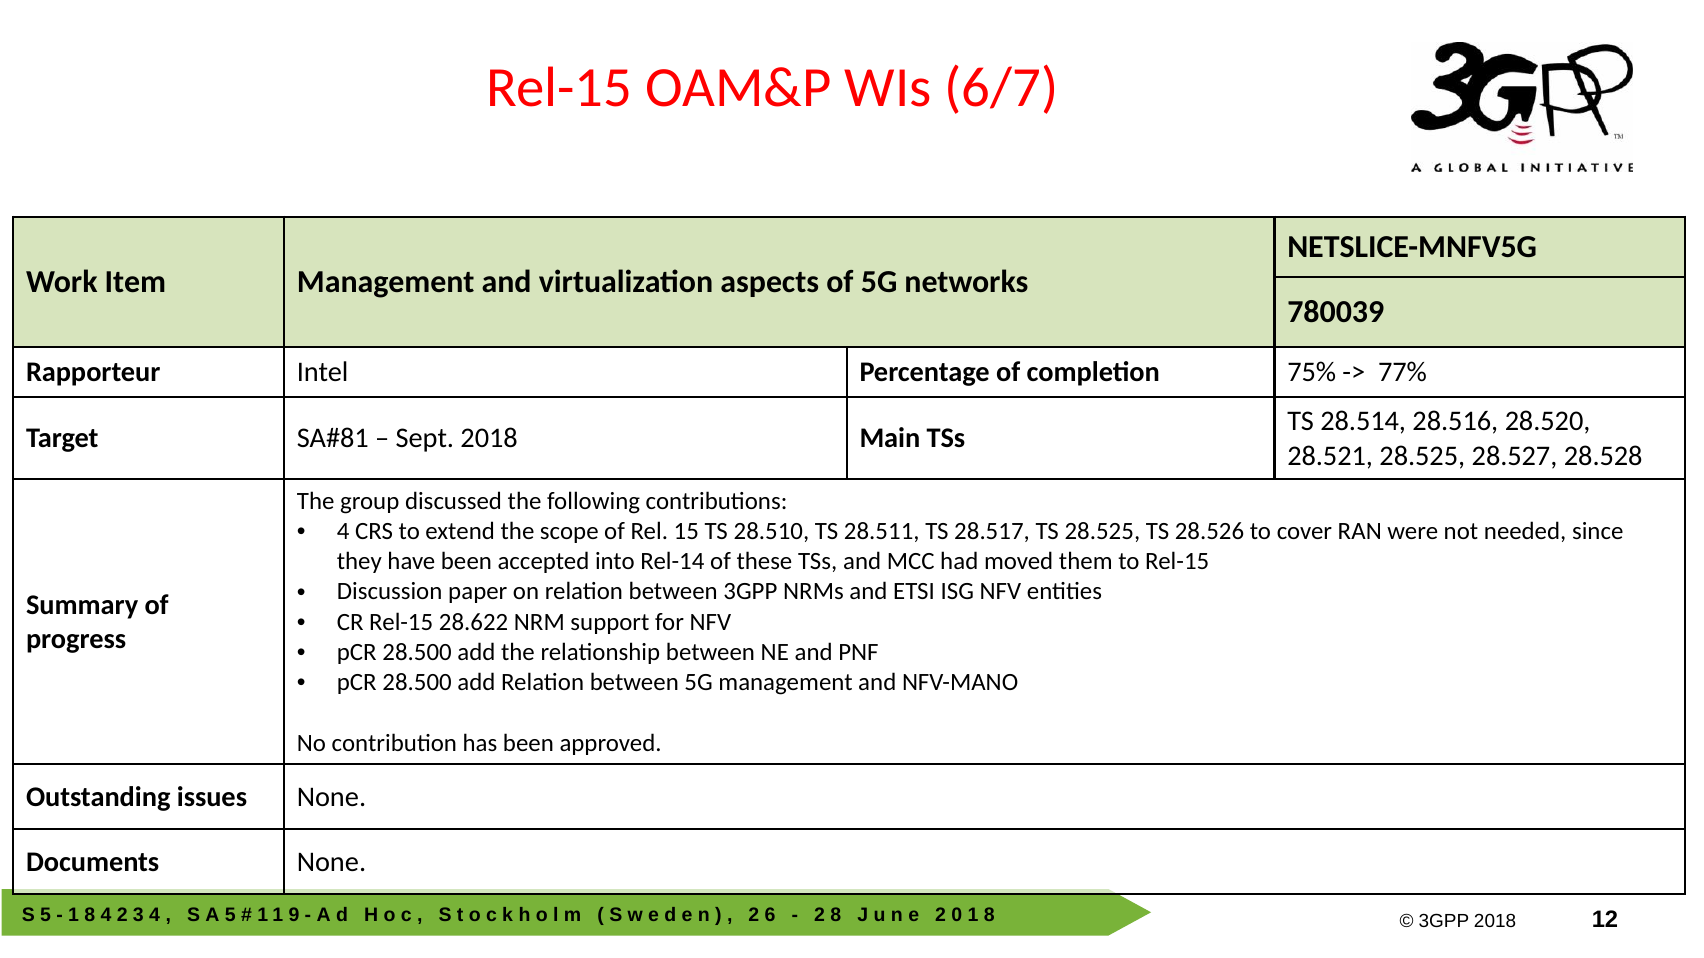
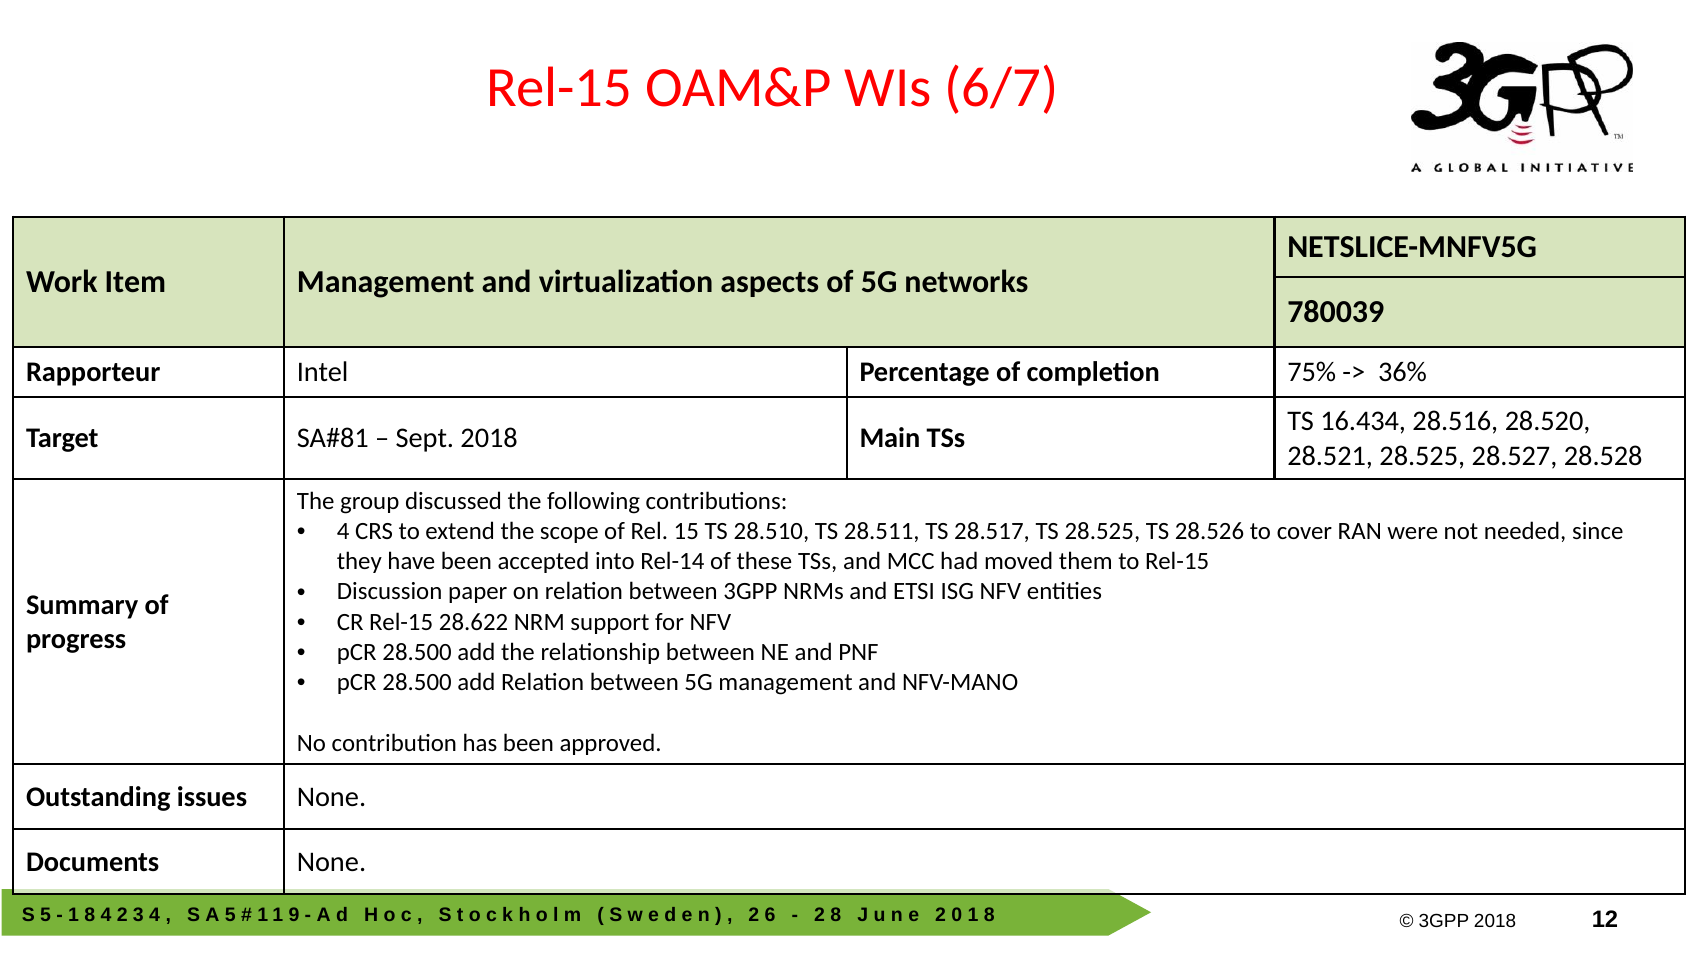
77%: 77% -> 36% (1403, 373)
28.514: 28.514 -> 16.434 (1363, 421)
